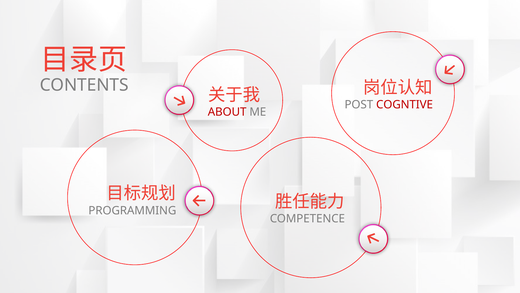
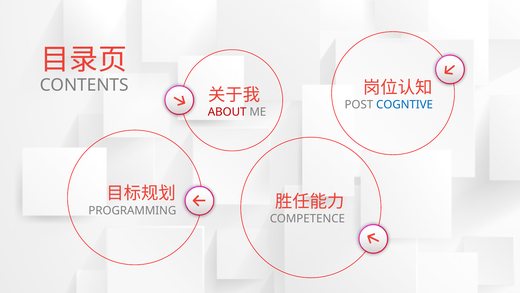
COGNTIVE colour: red -> blue (405, 105)
